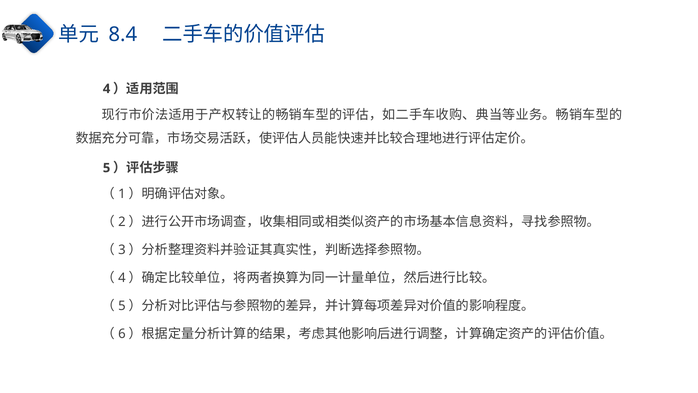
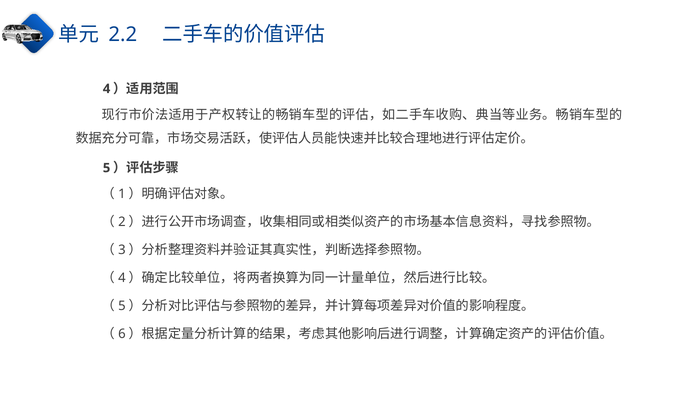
8.4: 8.4 -> 2.2 (123, 35)
